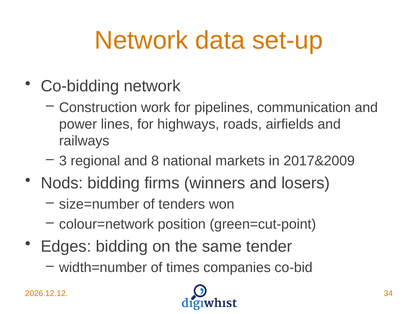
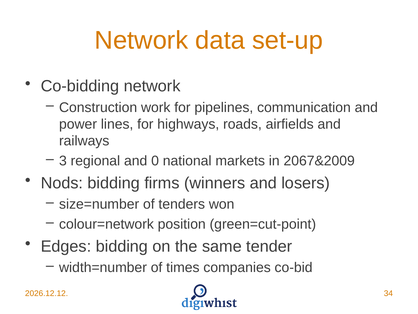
8: 8 -> 0 (155, 161)
2017&2009: 2017&2009 -> 2067&2009 (319, 161)
